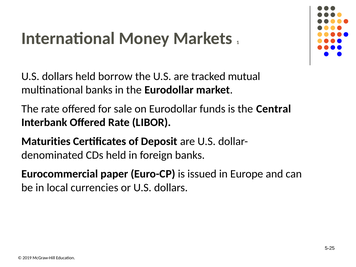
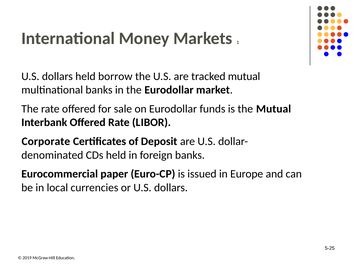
the Central: Central -> Mutual (274, 109)
Maturities: Maturities -> Corporate (46, 141)
